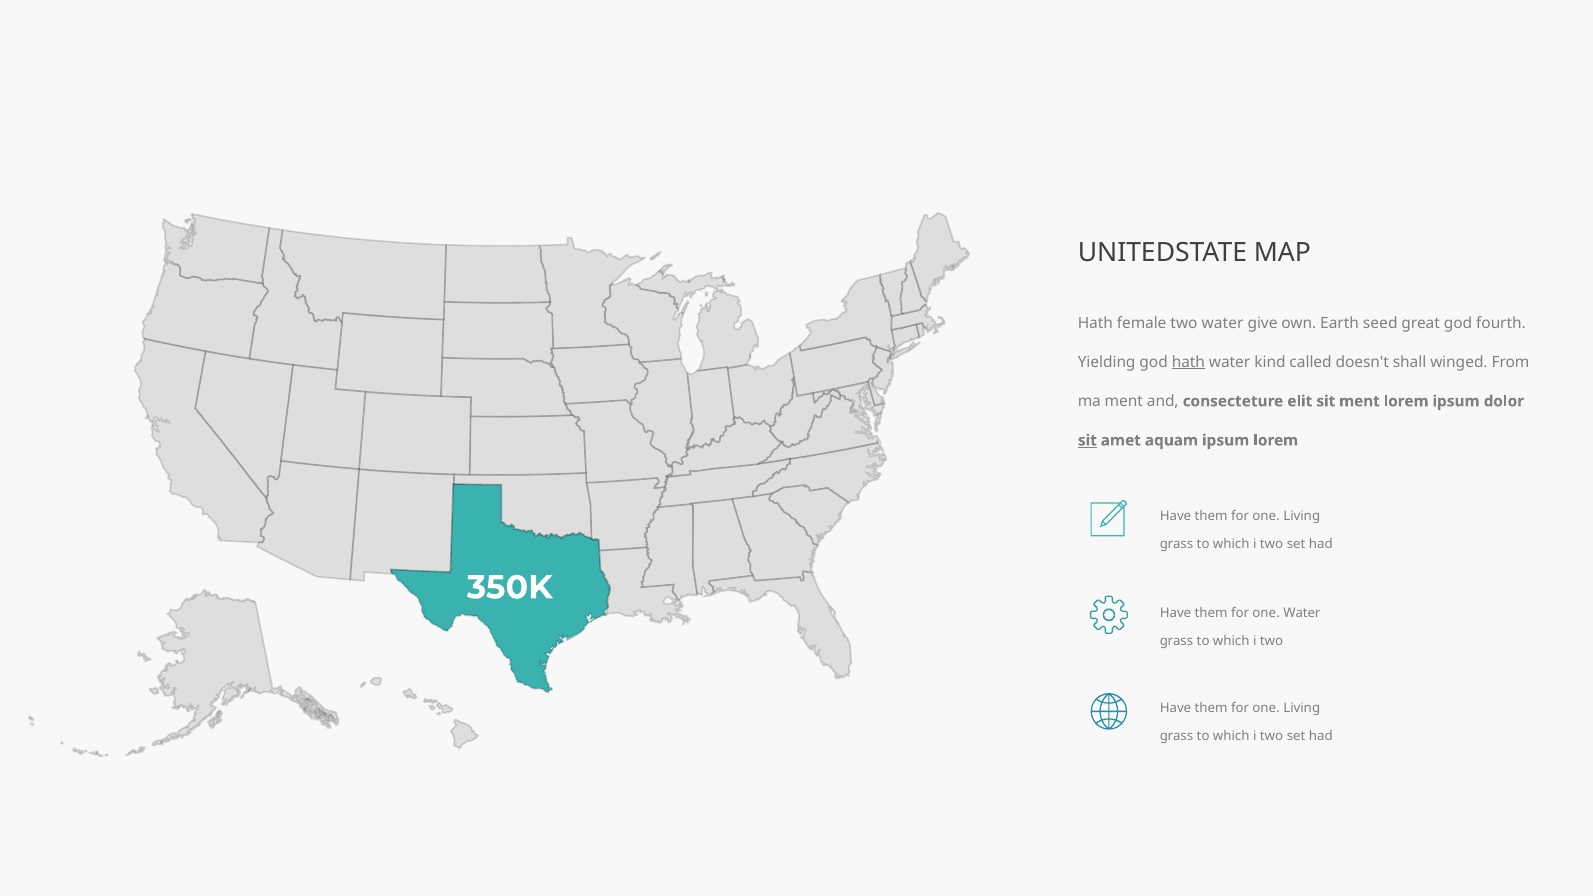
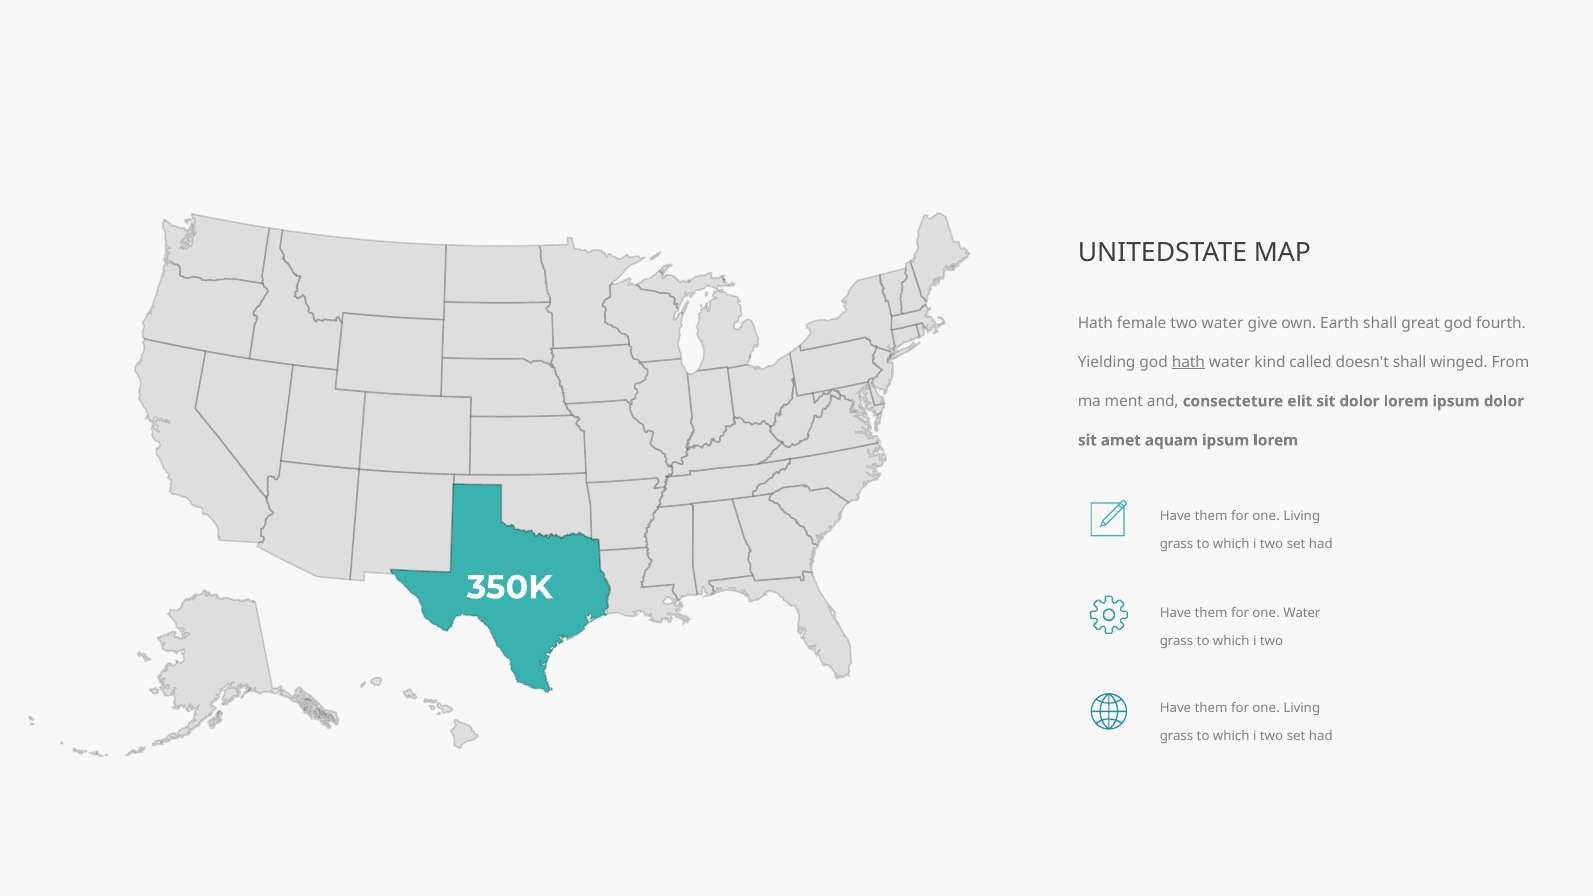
Earth seed: seed -> shall (1380, 323)
sit ment: ment -> dolor (1359, 401)
sit underline: present -> none (1087, 440)
